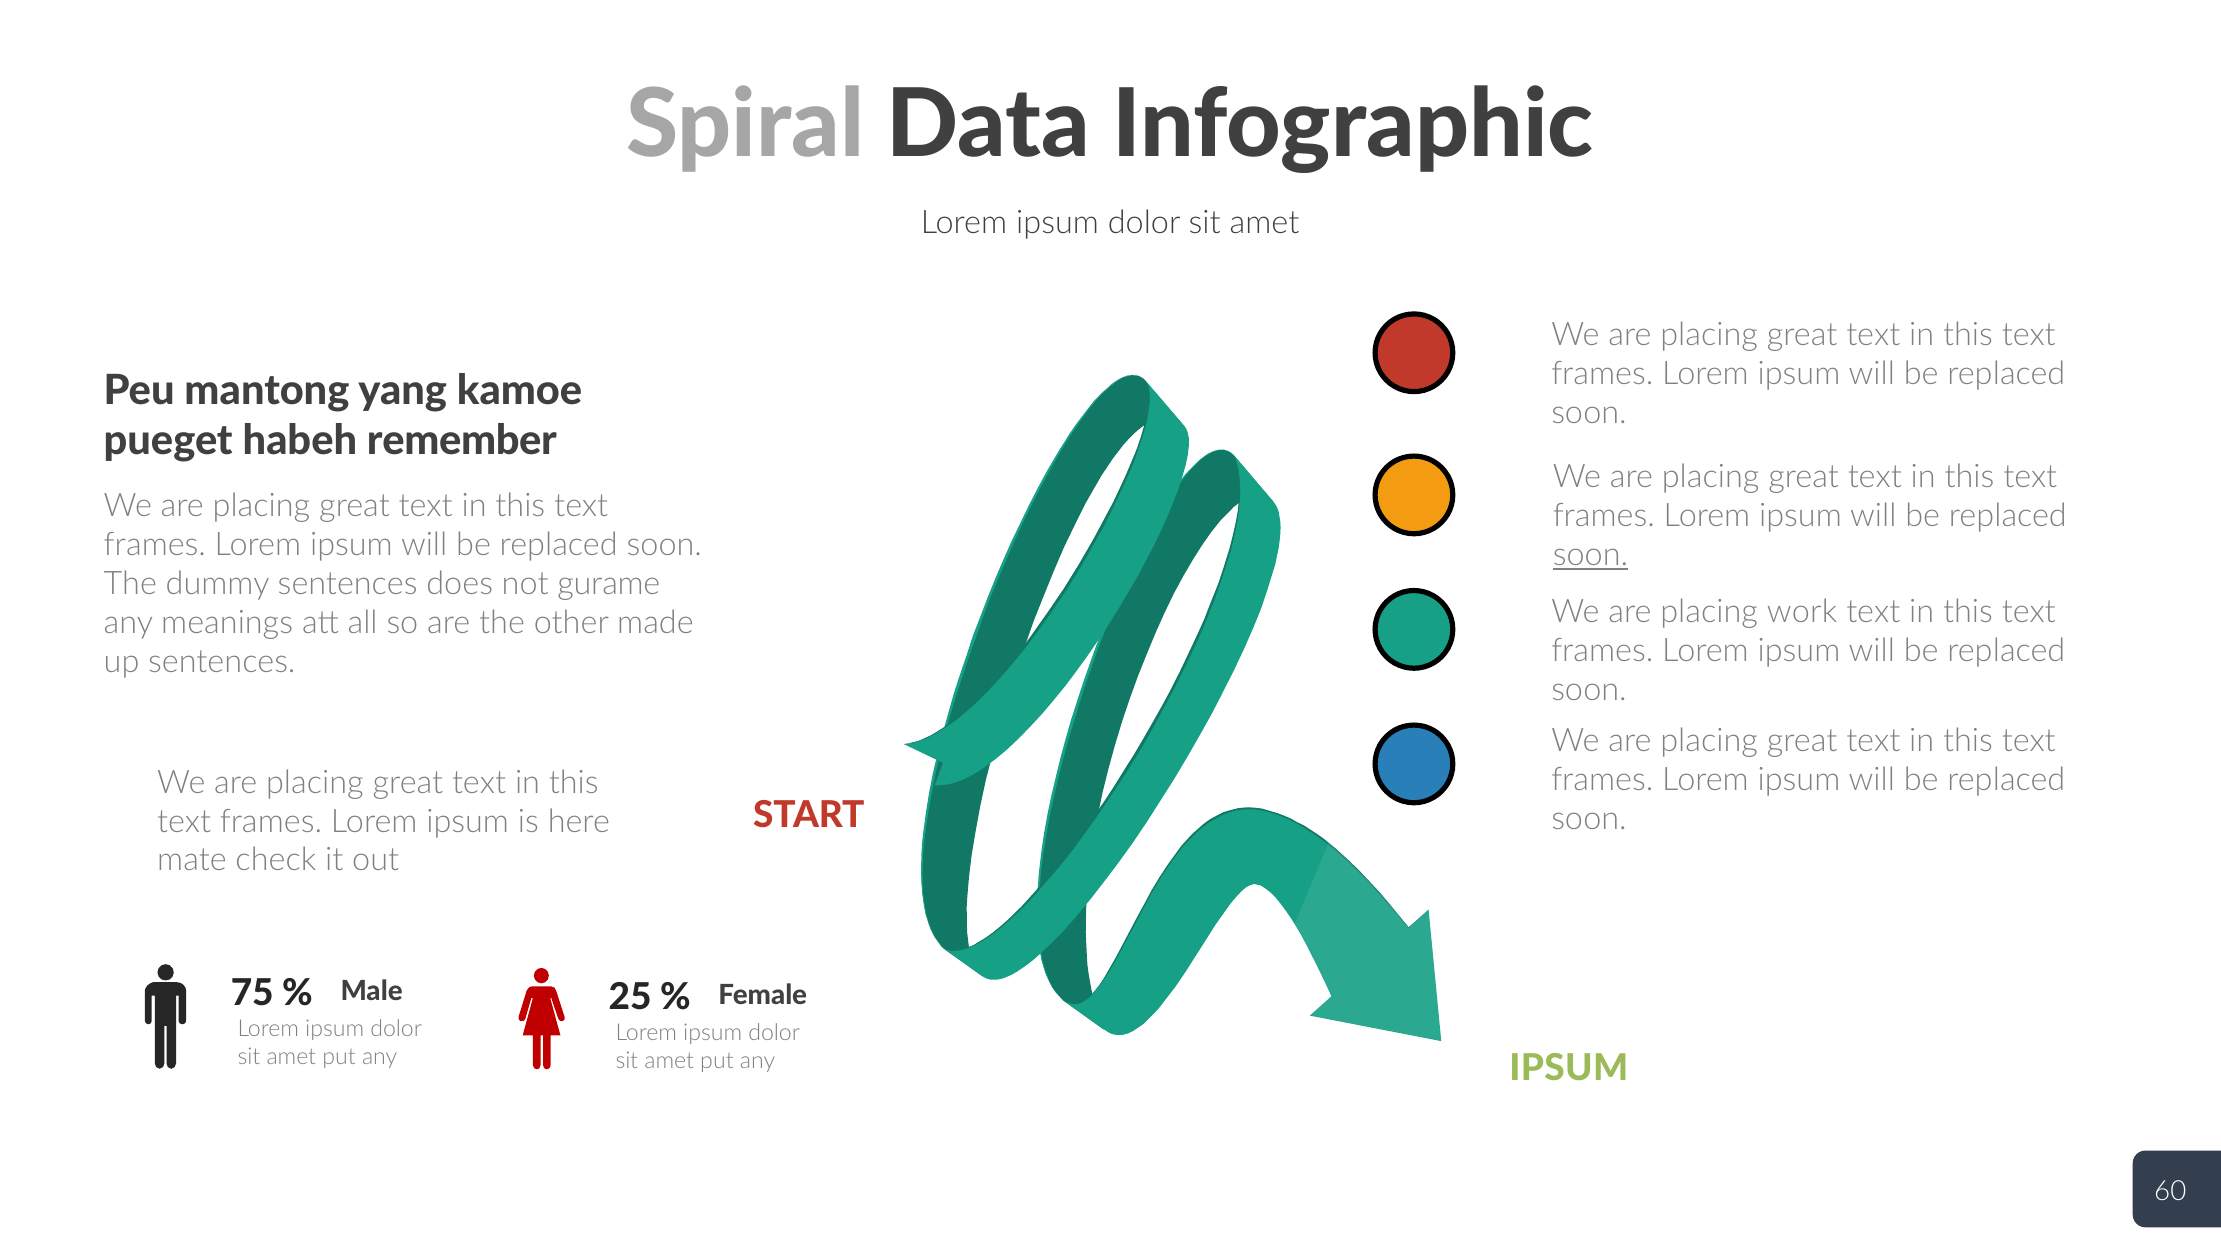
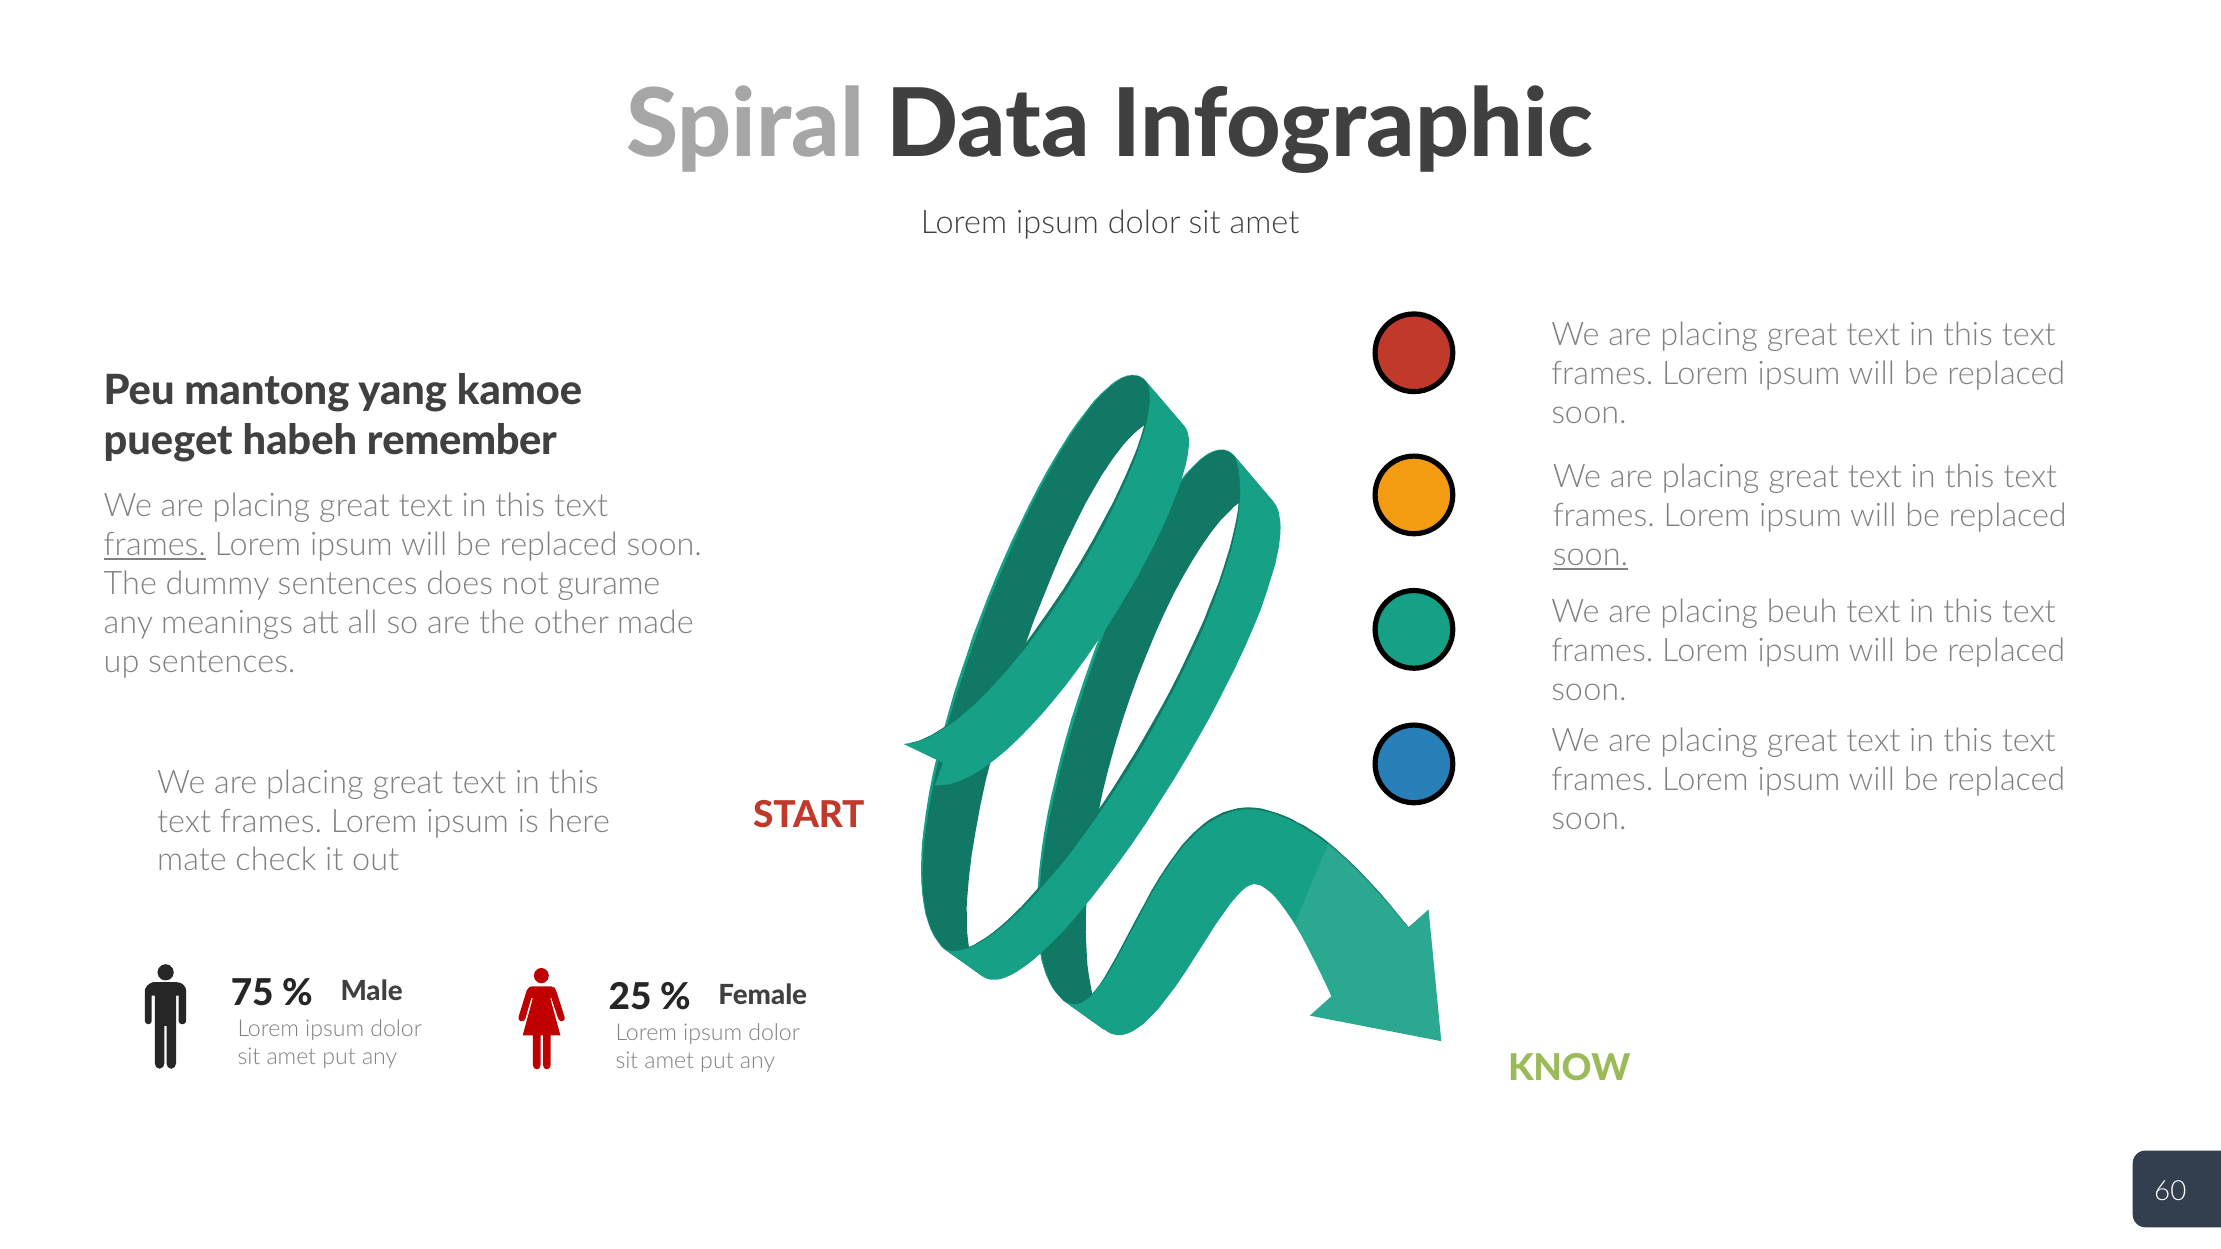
frames underline: none -> present (155, 545)
work: work -> beuh (1802, 612)
IPSUM: IPSUM -> KNOW (1569, 1069)
